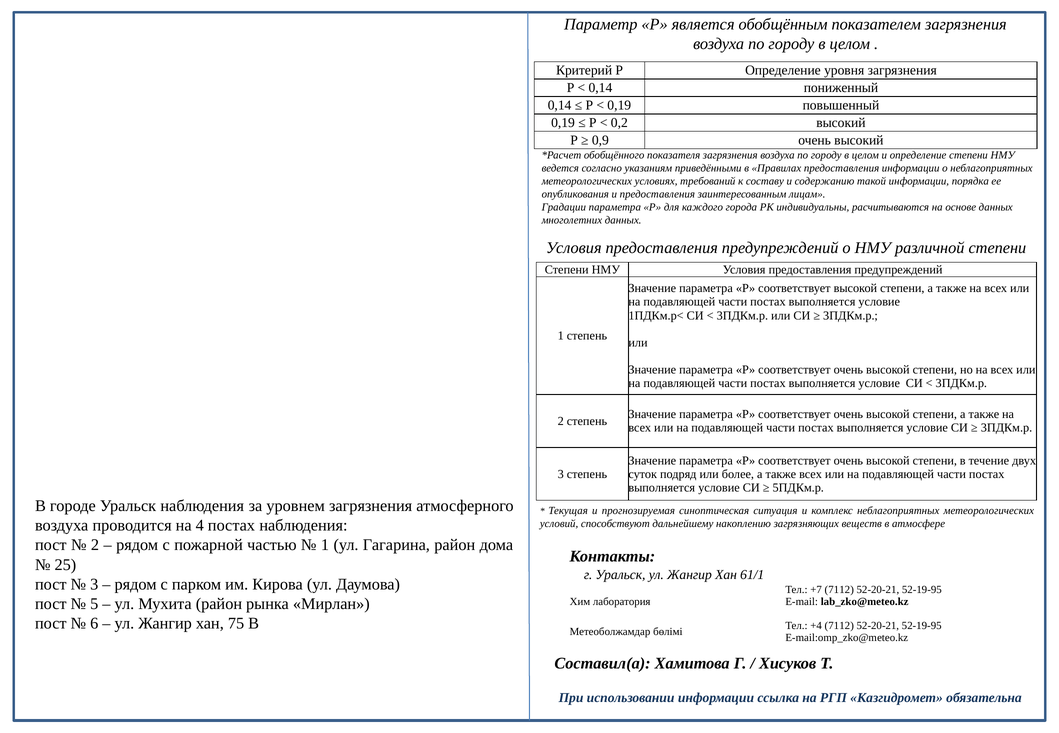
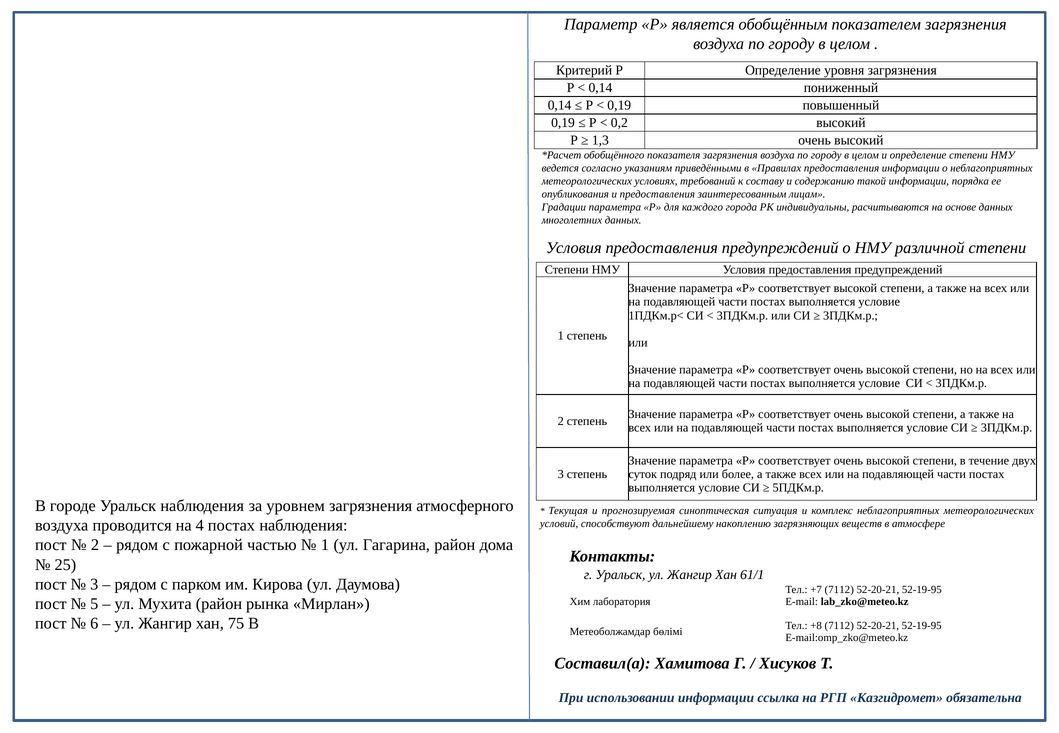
0,9: 0,9 -> 1,3 (600, 140)
+4: +4 -> +8 (816, 626)
